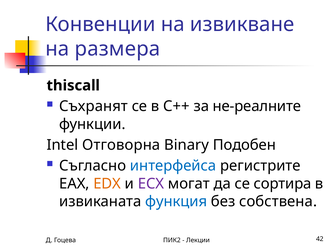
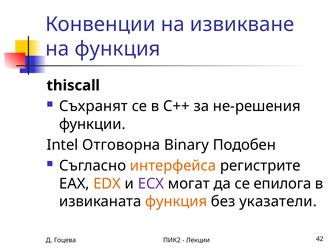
на размера: размера -> функция (118, 49)
не-реaлните: не-реaлните -> не-решения (257, 106)
интерфейса colour: blue -> orange (173, 166)
сортира: сортира -> епилога (283, 183)
функция colour: blue -> orange (176, 201)
собствена: собствена -> указатели (278, 201)
